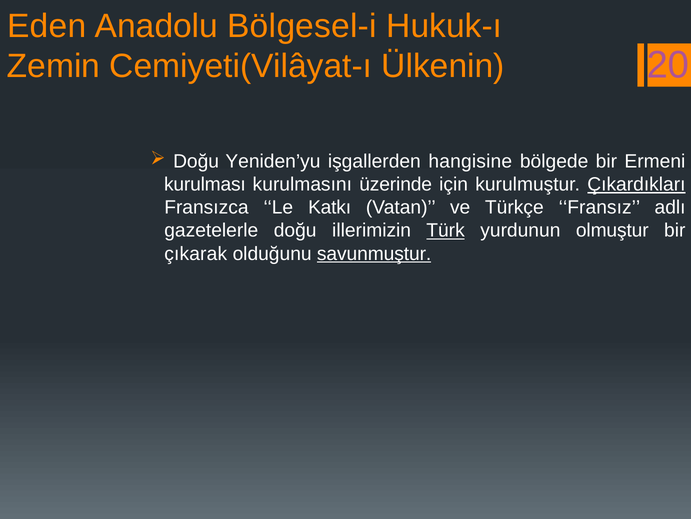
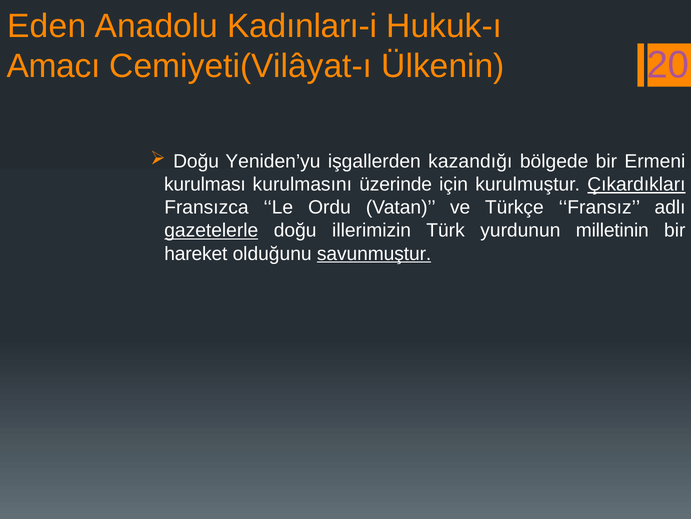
Bölgesel-i: Bölgesel-i -> Kadınları-i (302, 26)
Zemin: Zemin -> Amacı (54, 66)
hangisine: hangisine -> kazandığı (470, 161)
Katkı: Katkı -> Ordu (330, 207)
gazetelerle underline: none -> present (211, 230)
Türk underline: present -> none (446, 230)
olmuştur: olmuştur -> milletinin (612, 230)
çıkarak: çıkarak -> hareket (196, 253)
